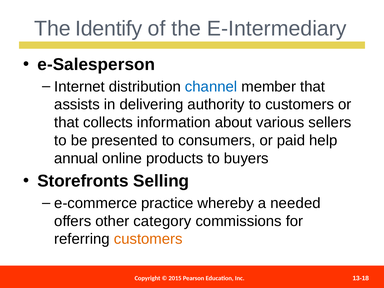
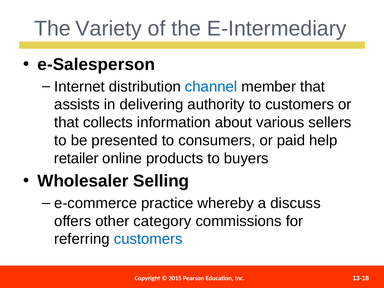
Identify: Identify -> Variety (109, 29)
annual: annual -> retailer (76, 158)
Storefronts: Storefronts -> Wholesaler (83, 181)
needed: needed -> discuss (296, 203)
customers colour: orange -> blue (148, 239)
